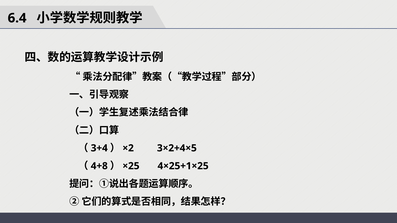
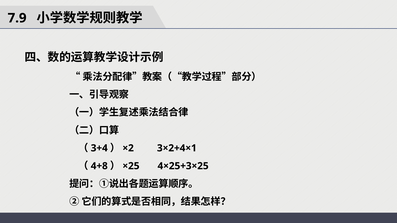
6.4: 6.4 -> 7.9 (17, 18)
3×2+4×5: 3×2+4×5 -> 3×2+4×1 (177, 148)
4×25+1×25: 4×25+1×25 -> 4×25+3×25 (183, 166)
